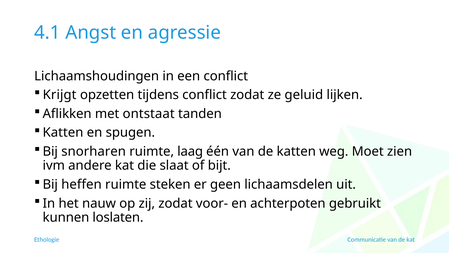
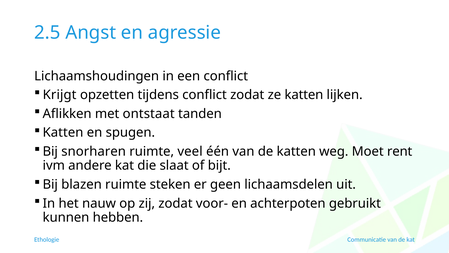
4.1: 4.1 -> 2.5 (47, 33)
ze geluid: geluid -> katten (304, 95)
laag: laag -> veel (190, 151)
zien: zien -> rent (400, 151)
heffen: heffen -> blazen (82, 184)
loslaten: loslaten -> hebben (118, 217)
